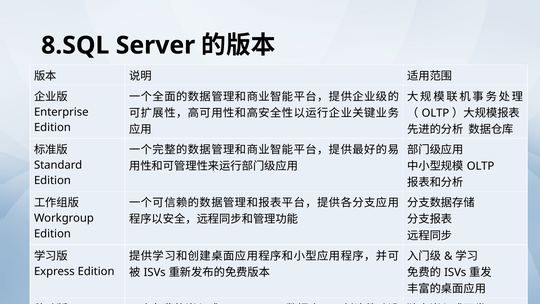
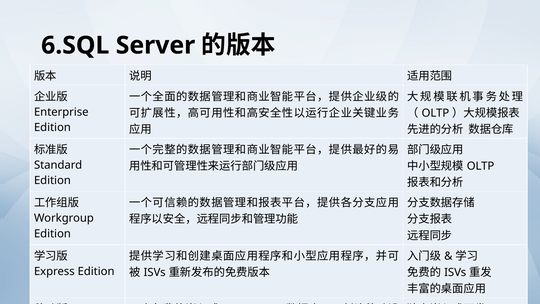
8.SQL: 8.SQL -> 6.SQL (75, 45)
